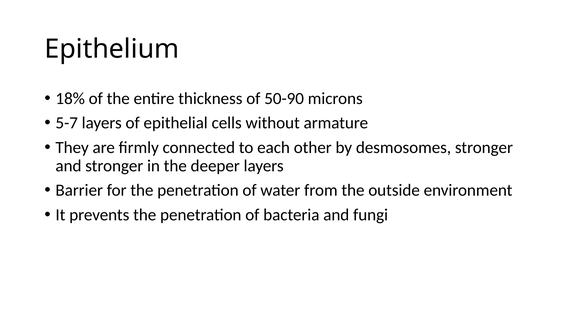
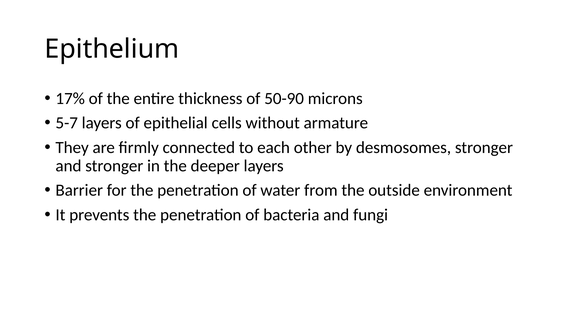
18%: 18% -> 17% (70, 99)
